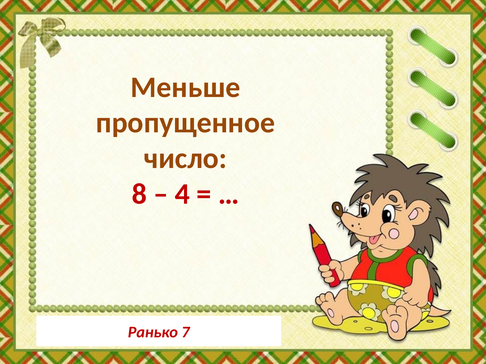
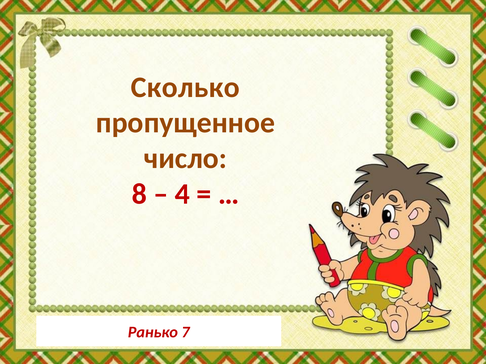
Меньше: Меньше -> Сколько (185, 87)
